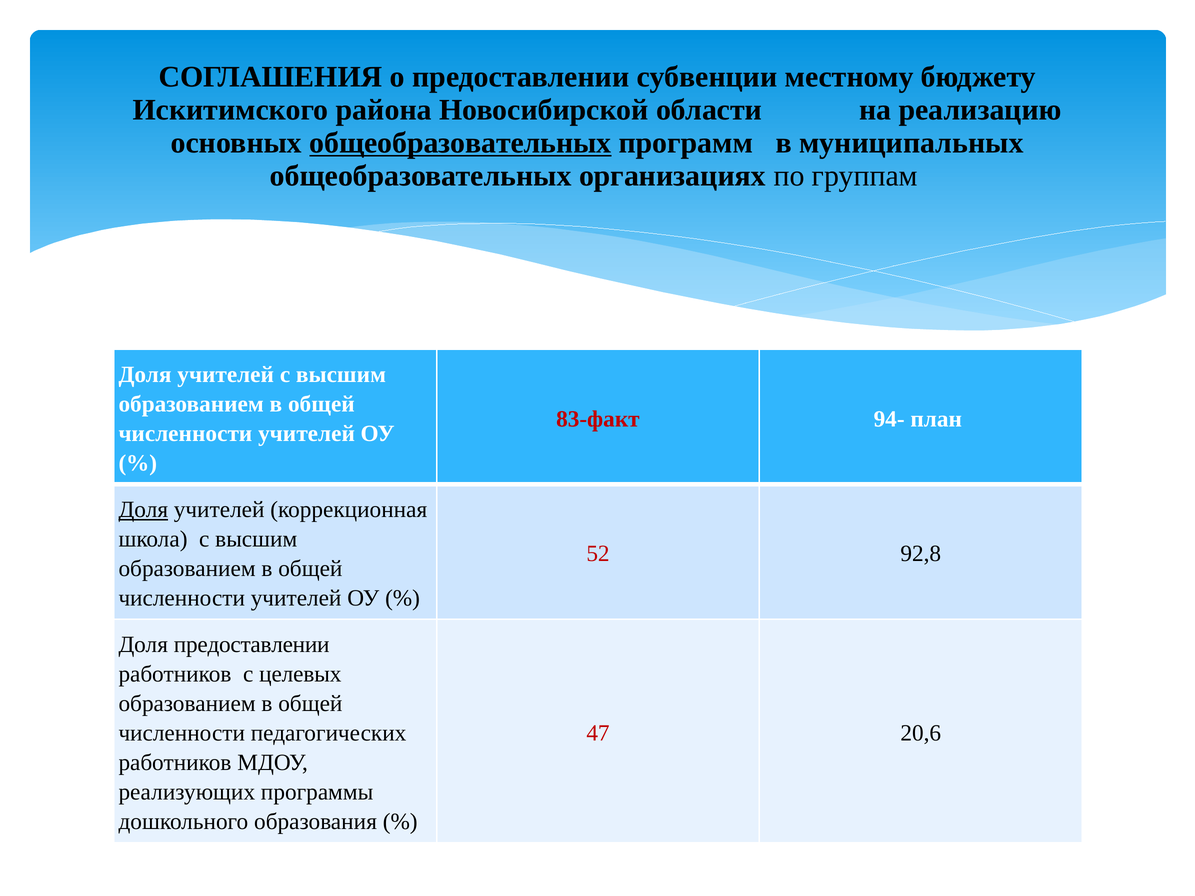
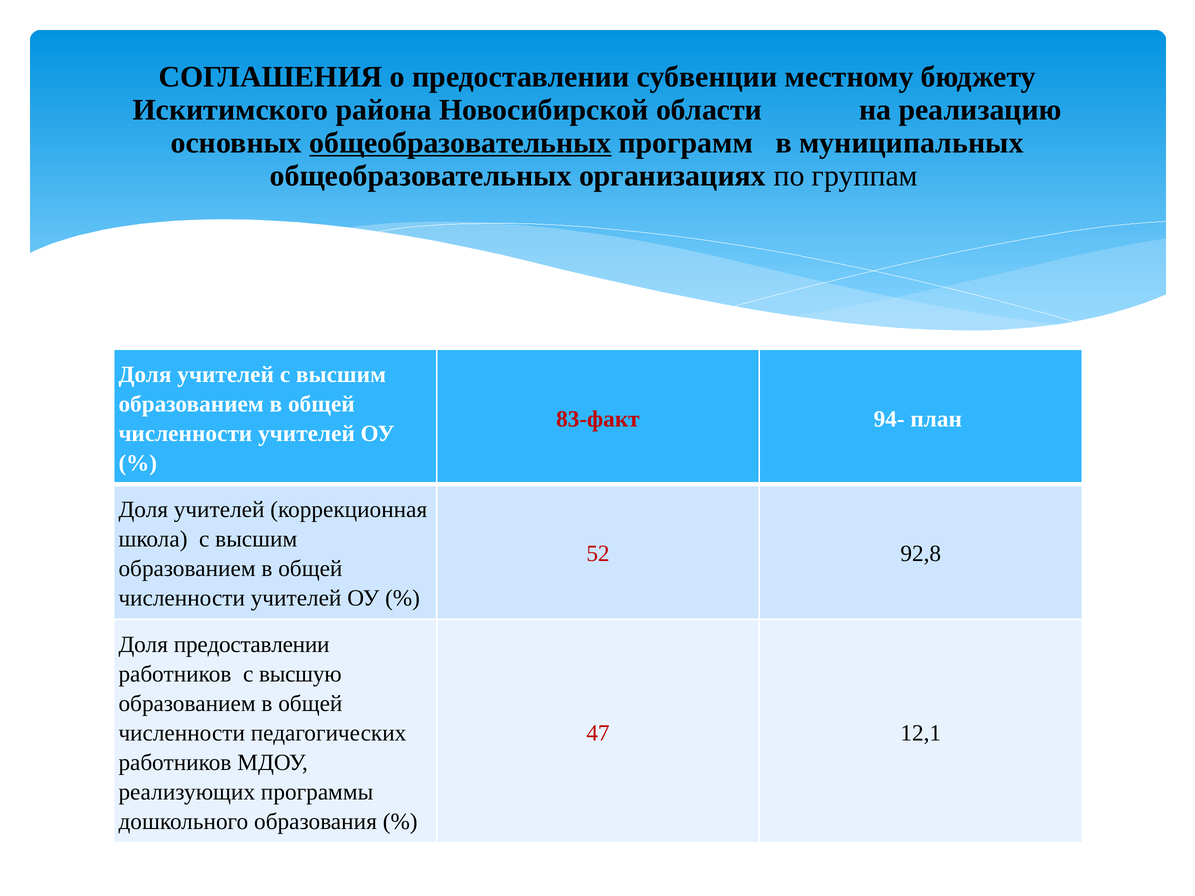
Доля underline: present -> none (143, 510)
целевых: целевых -> высшую (300, 674)
20,6: 20,6 -> 12,1 (921, 733)
